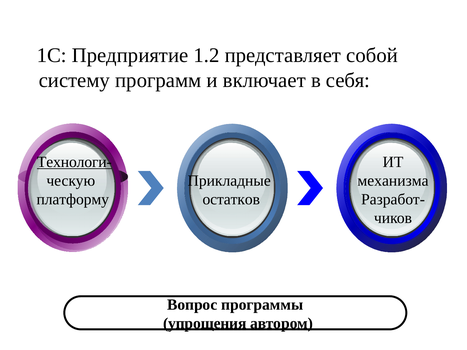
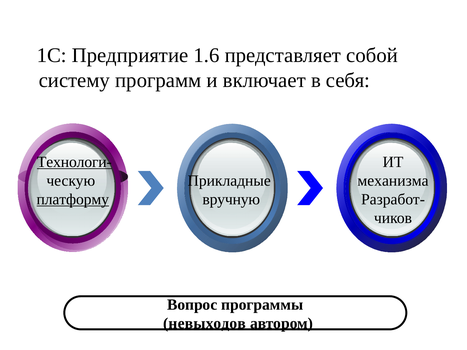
1.2: 1.2 -> 1.6 (206, 55)
платформу underline: none -> present (73, 199)
остатков: остатков -> вручную (231, 199)
упрощения: упрощения -> невыходов (205, 323)
